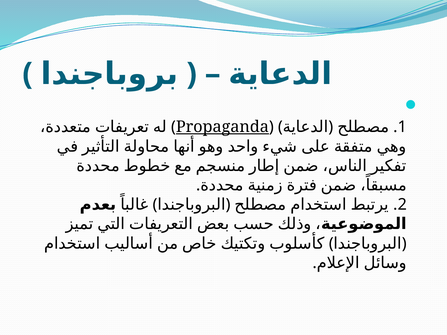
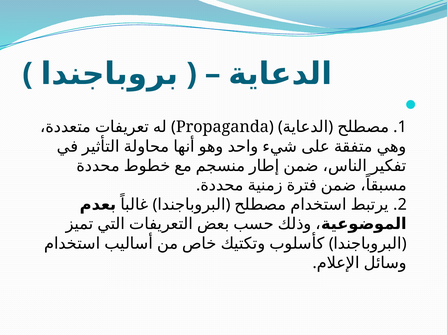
Propaganda underline: present -> none (222, 127)
